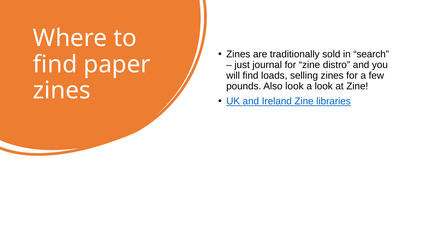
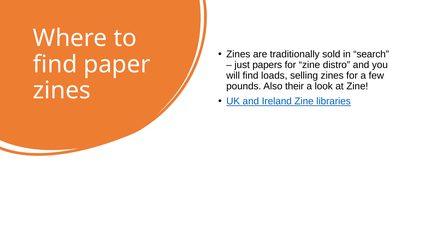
journal: journal -> papers (267, 65)
Also look: look -> their (295, 86)
